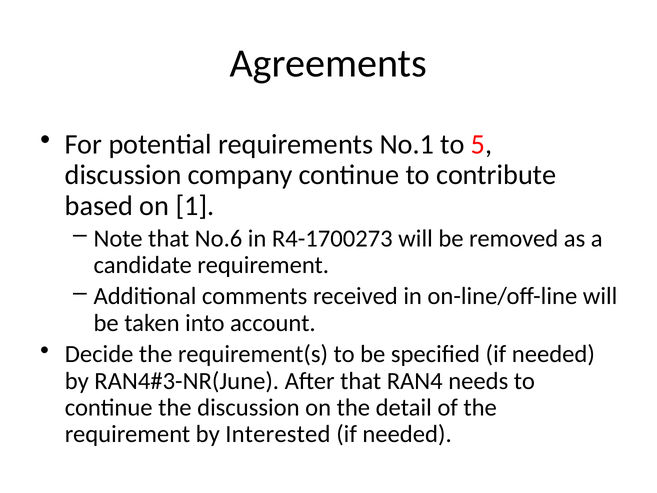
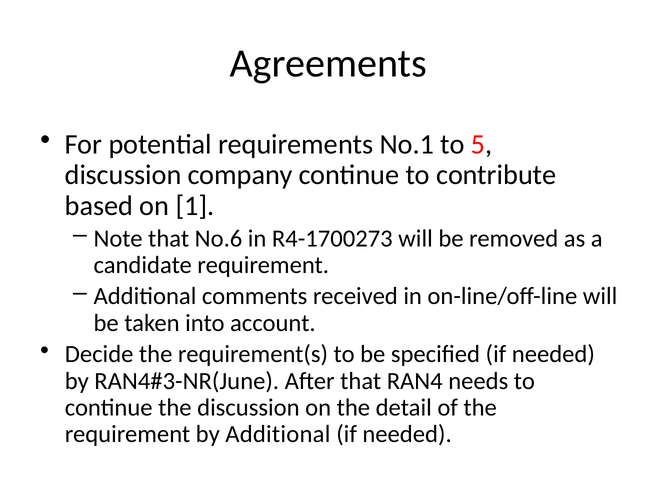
by Interested: Interested -> Additional (278, 434)
